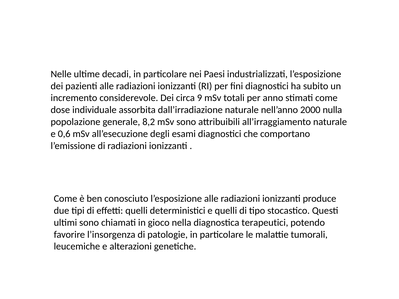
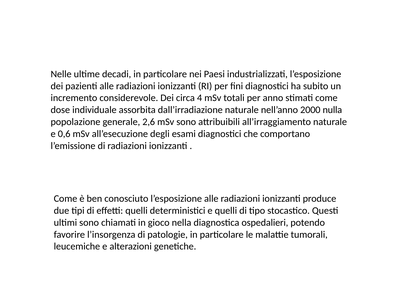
9: 9 -> 4 (200, 98)
8,2: 8,2 -> 2,6 (149, 122)
terapeutici: terapeutici -> ospedalieri (265, 223)
